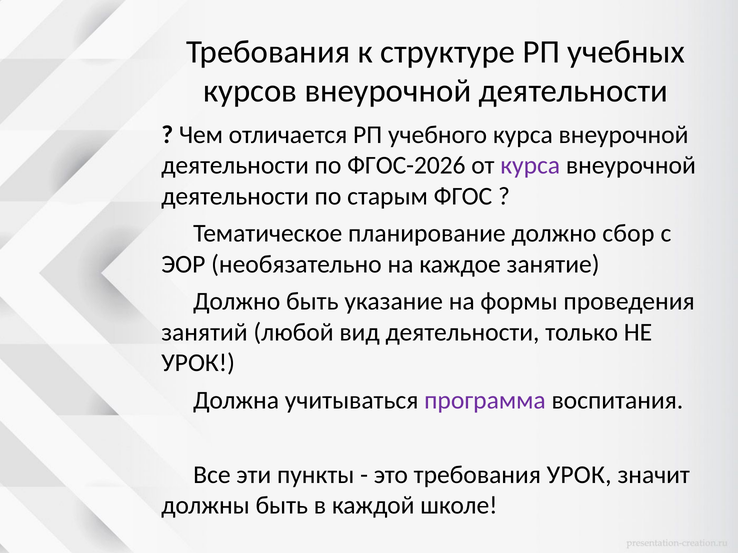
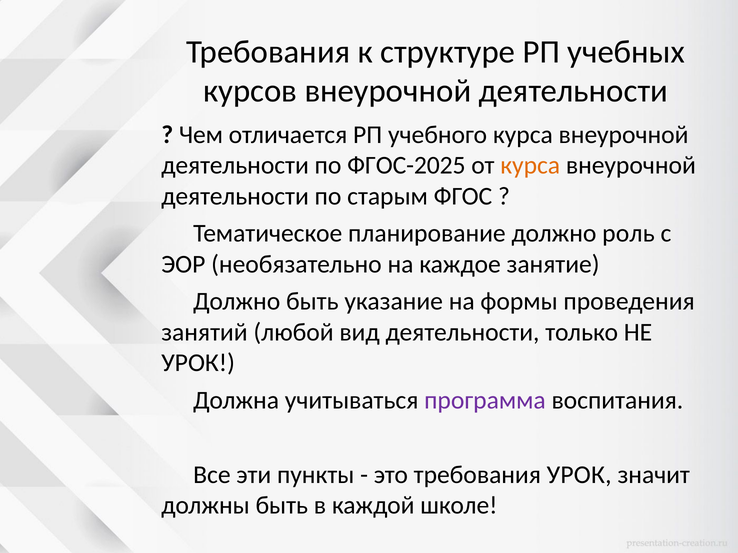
ФГОС-2026: ФГОС-2026 -> ФГОС-2025 (406, 166)
курса colour: purple -> orange (530, 166)
сбор: сбор -> роль (628, 234)
